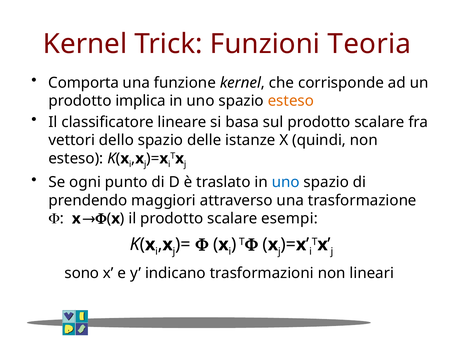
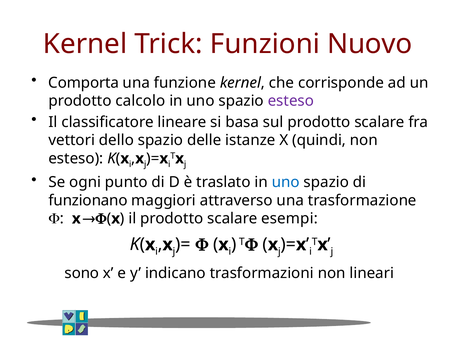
Teoria: Teoria -> Nuovo (370, 44)
implica: implica -> calcolo (140, 101)
esteso colour: orange -> purple (291, 101)
prendendo: prendendo -> funzionano (88, 201)
